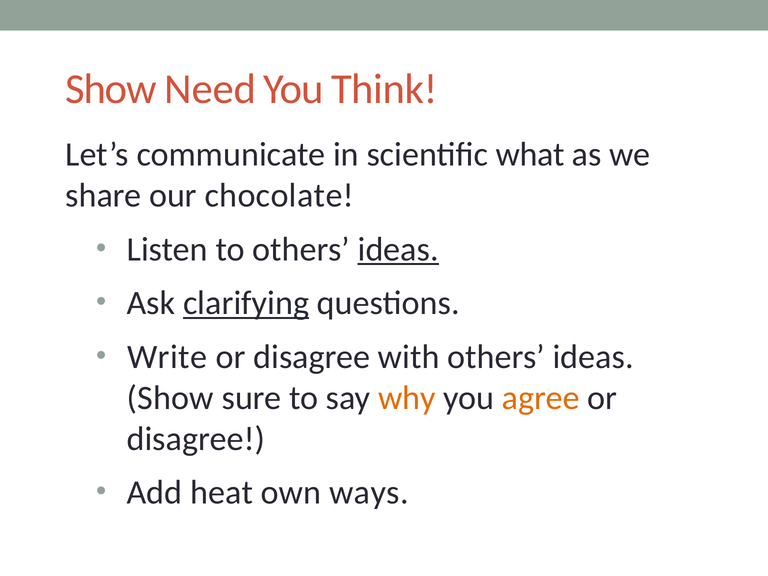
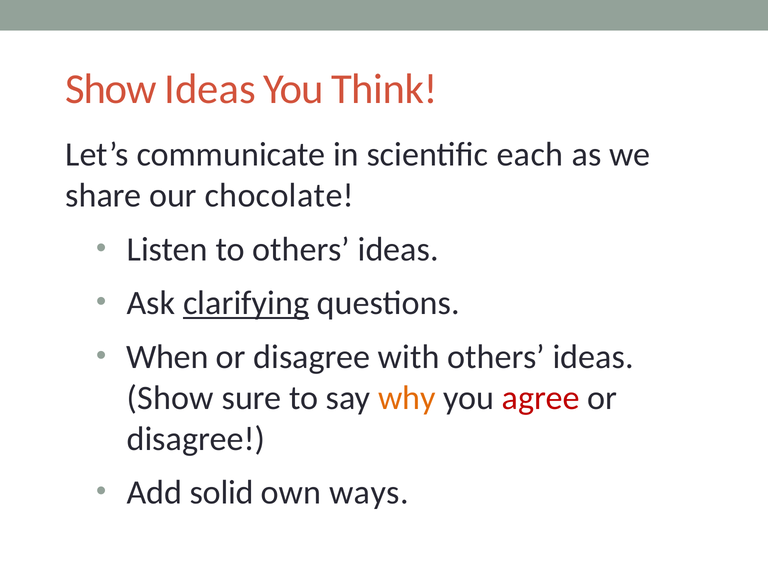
Show Need: Need -> Ideas (210, 89)
what: what -> each (530, 155)
ideas underline: present -> none (398, 249)
Write: Write -> When (167, 357)
agree colour: orange -> red (541, 398)
heat: heat -> solid (222, 493)
